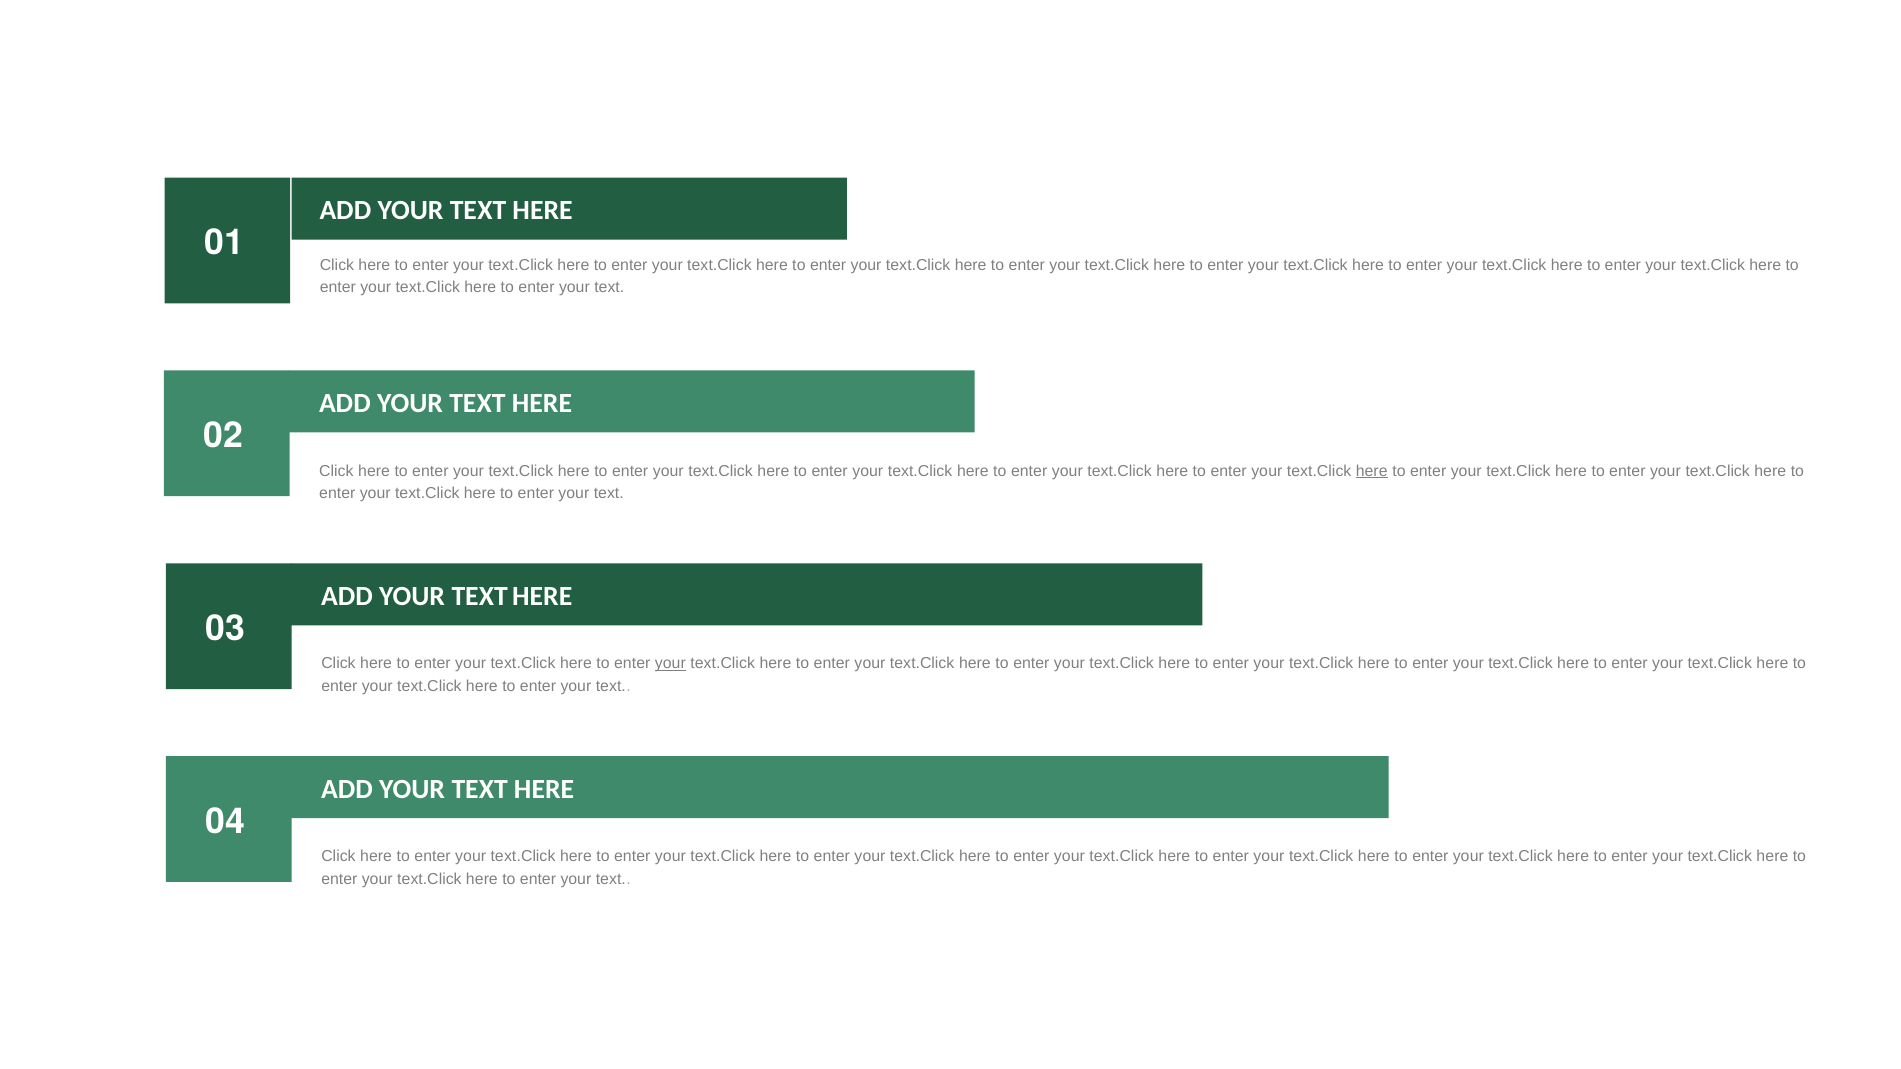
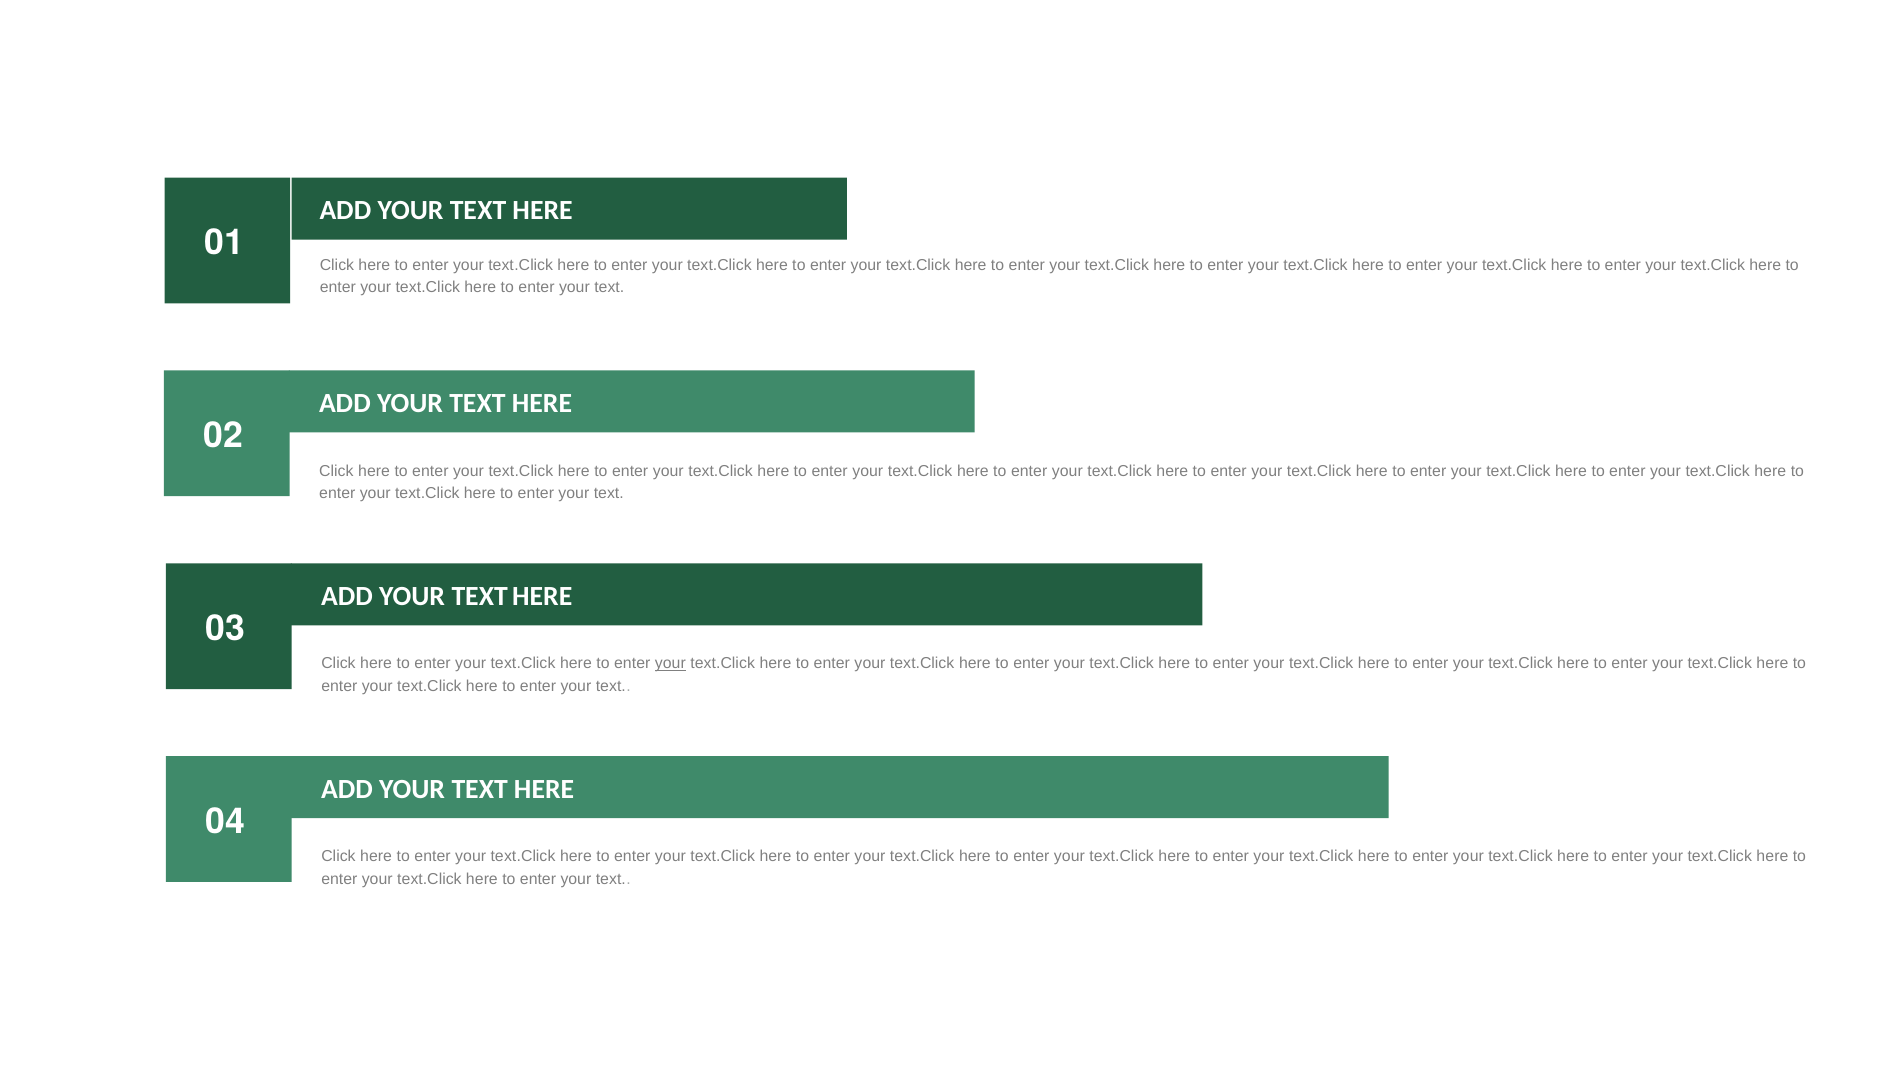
here underline: present -> none (1372, 471)
